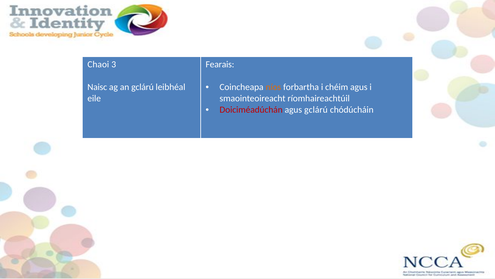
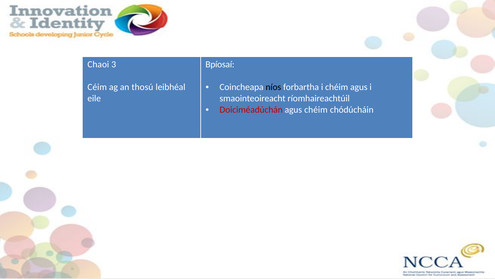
Fearais: Fearais -> Bpíosaí (220, 64)
níos colour: orange -> black (273, 87)
Naisc: Naisc -> Céim (97, 87)
an gclárú: gclárú -> thosú (142, 87)
agus gclárú: gclárú -> chéim (316, 110)
